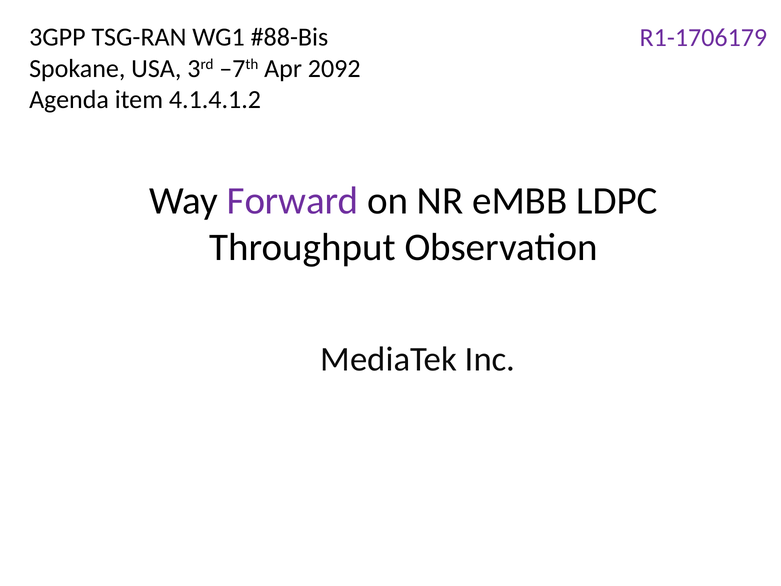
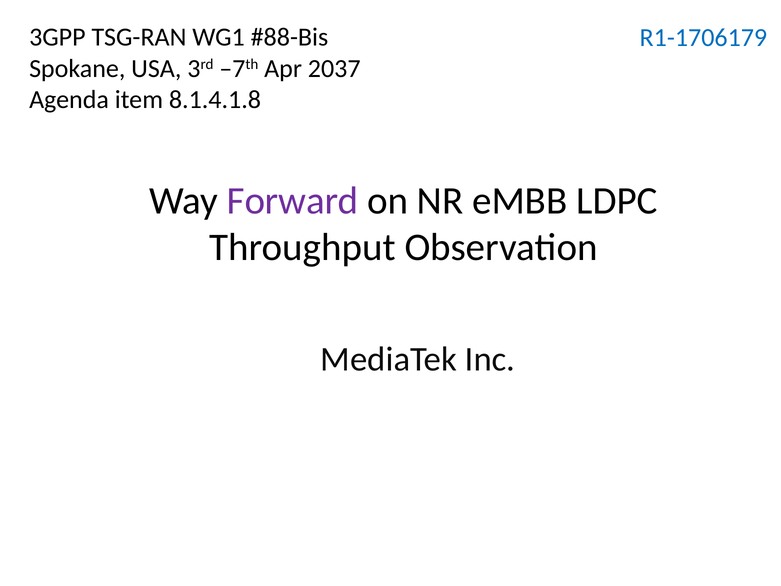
R1-1706179 colour: purple -> blue (703, 37)
2092: 2092 -> 2037 (334, 68)
4.1.4.1.2: 4.1.4.1.2 -> 8.1.4.1.8 (215, 100)
